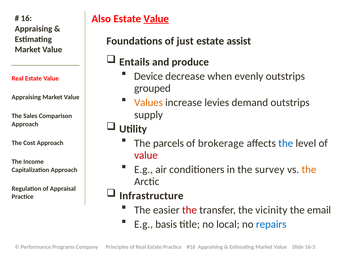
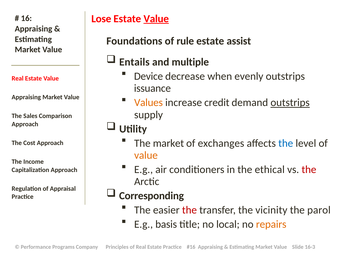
Also: Also -> Lose (101, 19)
just: just -> rule (185, 41)
produce: produce -> multiple (190, 62)
grouped: grouped -> issuance (152, 88)
levies: levies -> credit (217, 103)
outstrips underline: none -> present (290, 103)
The parcels: parcels -> market (168, 143)
brokerage: brokerage -> exchanges (221, 143)
value colour: red -> orange (146, 155)
survey: survey -> ethical (270, 169)
the colour: orange -> red (309, 169)
Infrastructure: Infrastructure -> Corresponding (151, 196)
email: email -> parol (319, 210)
repairs colour: blue -> orange (271, 224)
